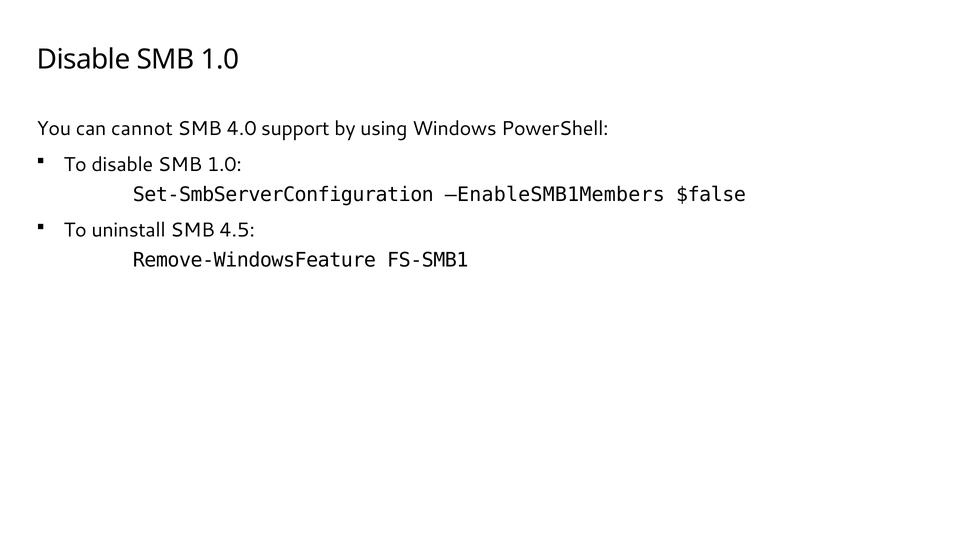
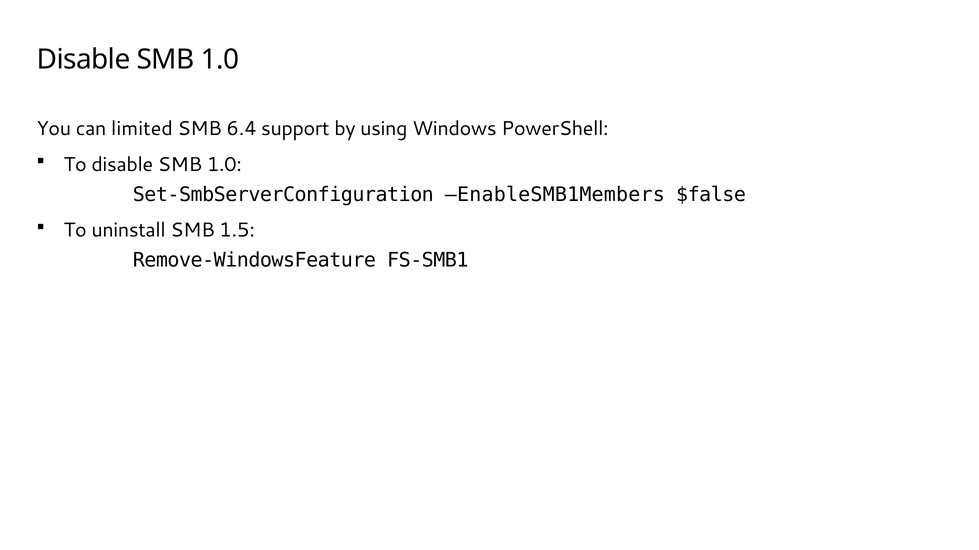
cannot: cannot -> limited (142, 129)
4.0: 4.0 -> 6.4 (242, 129)
4.5: 4.5 -> 1.5 (237, 231)
